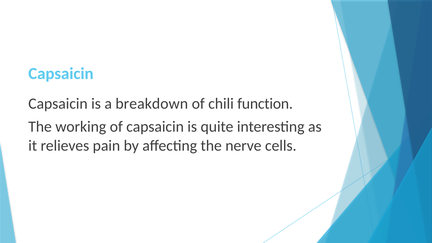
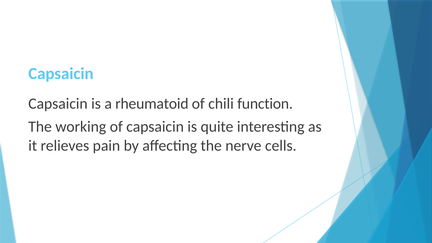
breakdown: breakdown -> rheumatoid (152, 104)
